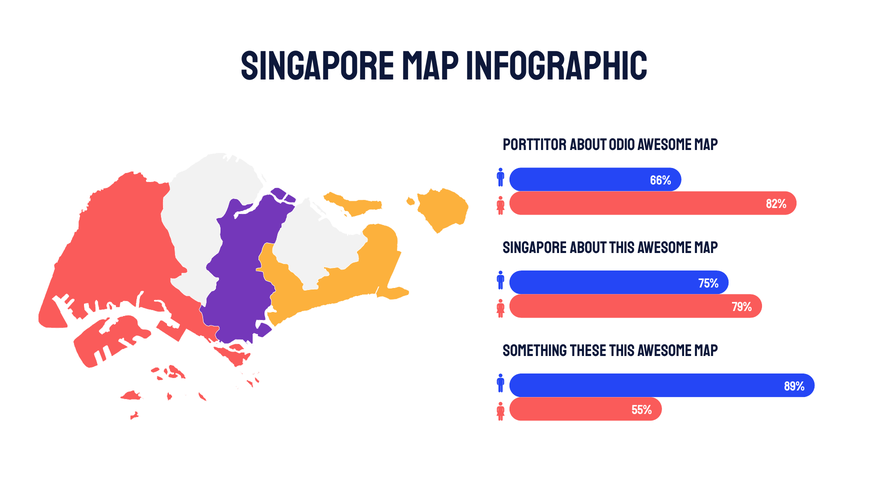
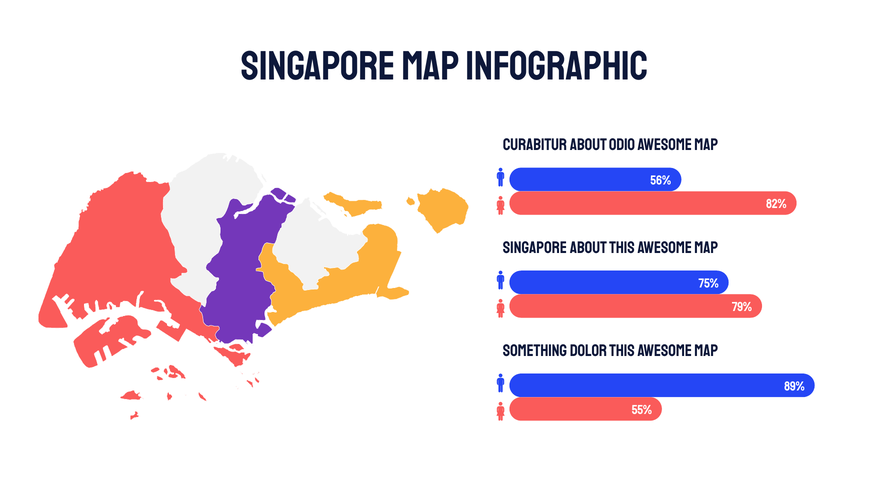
Porttitor: Porttitor -> Curabitur (535, 145)
66%: 66% -> 56% (661, 180)
These: These -> Dolor (588, 350)
